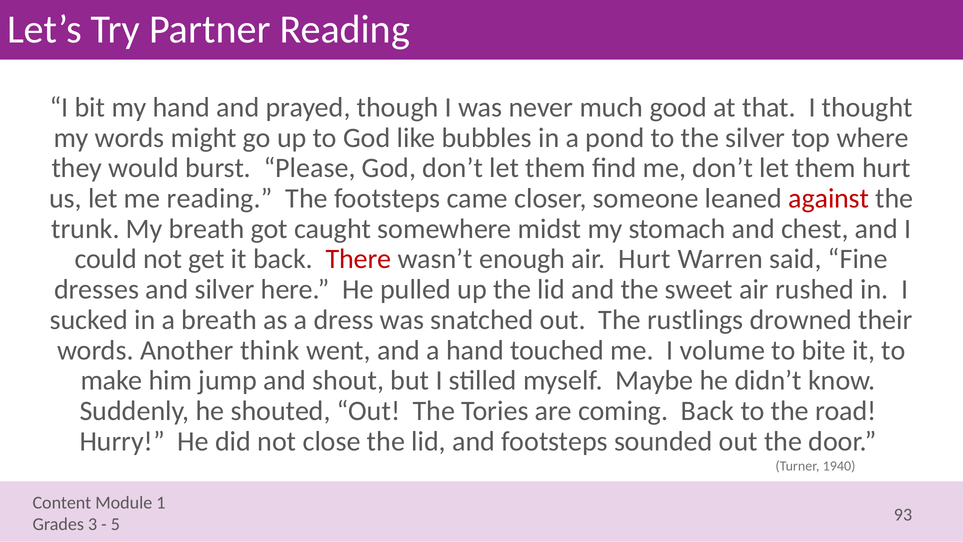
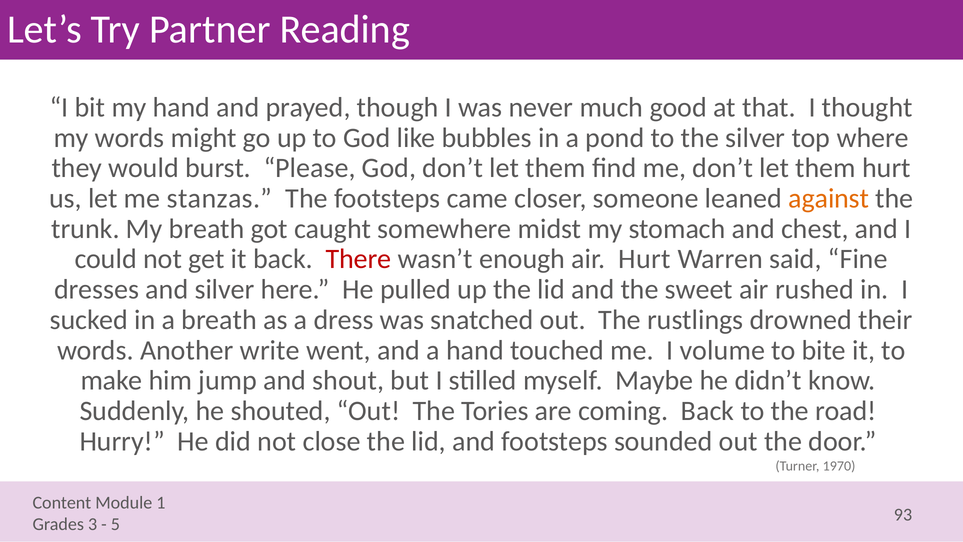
me reading: reading -> stanzas (220, 198)
against colour: red -> orange (829, 198)
think: think -> write (270, 350)
1940: 1940 -> 1970 (839, 466)
